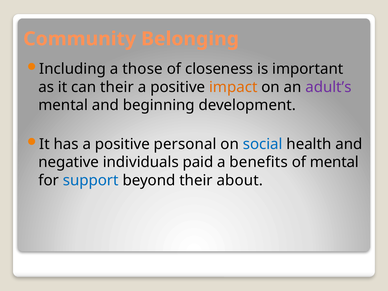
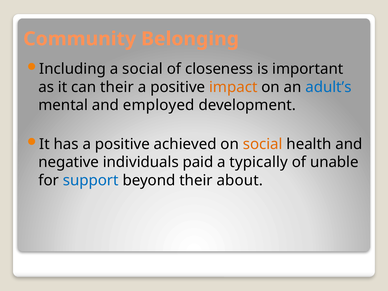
a those: those -> social (143, 69)
adult’s colour: purple -> blue (328, 87)
beginning: beginning -> employed (159, 105)
personal: personal -> achieved (185, 144)
social colour: blue -> orange (263, 144)
benefits: benefits -> typically (259, 162)
of mental: mental -> unable (334, 162)
